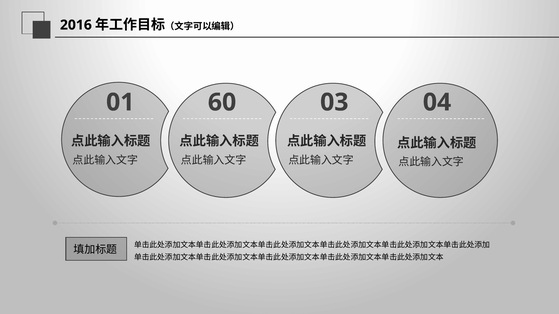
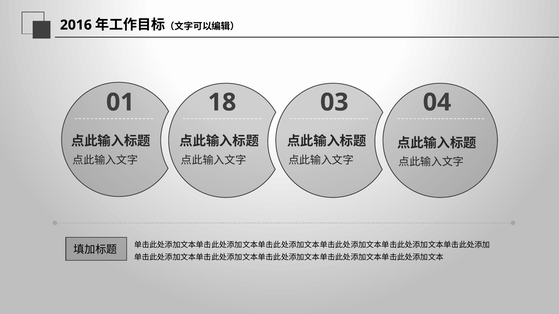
60: 60 -> 18 (222, 102)
